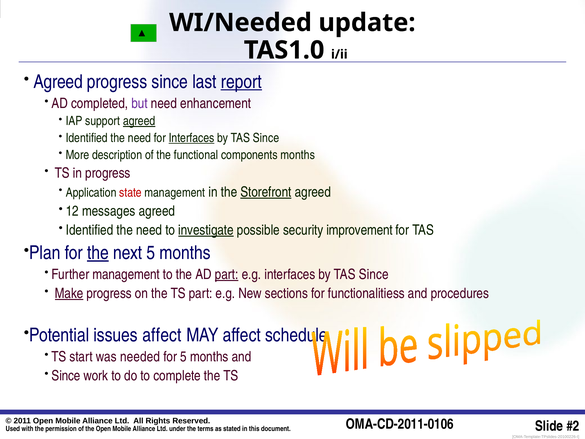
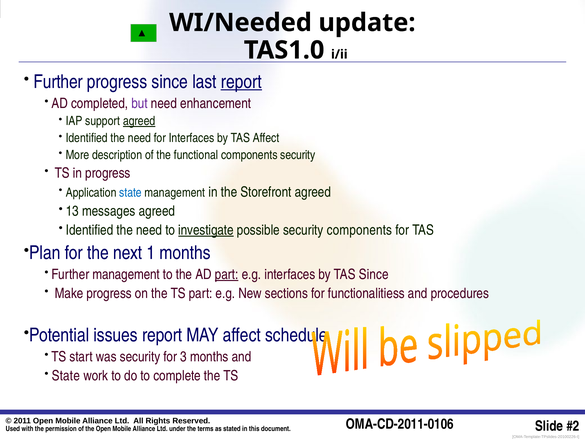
Agreed: Agreed -> Further (58, 82)
Interfaces underline: present -> none (192, 138)
Since: Since -> Affect (266, 138)
components months: months -> security (298, 155)
state colour: red -> blue (131, 192)
Storefront underline: present -> none (266, 192)
12: 12 -> 13 (72, 211)
security improvement: improvement -> components (359, 230)
the underline: present -> none (98, 253)
next 5: 5 -> 1 (151, 253)
Make underline: present -> none (69, 293)
issues affect: affect -> report (162, 335)
was needed: needed -> security (140, 357)
for 5: 5 -> 3 (184, 357)
Since: Since -> State (66, 376)
